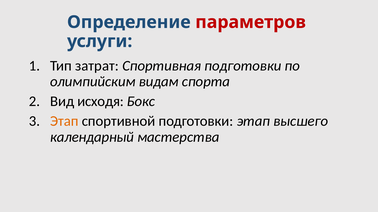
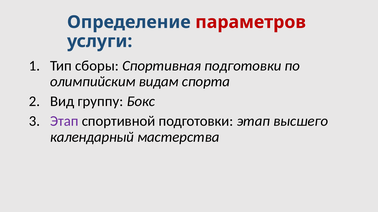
затрат: затрат -> сборы (97, 66)
исходя: исходя -> группу (100, 102)
Этап colour: orange -> purple (64, 121)
